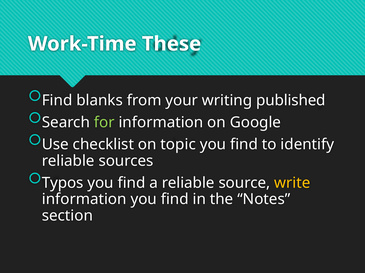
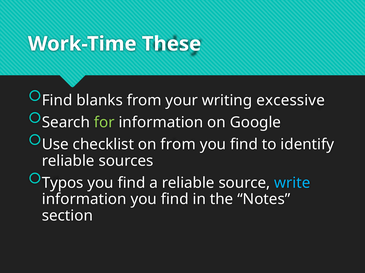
published: published -> excessive (291, 101)
on topic: topic -> from (178, 145)
write colour: yellow -> light blue (292, 183)
